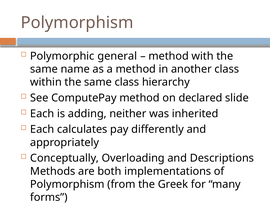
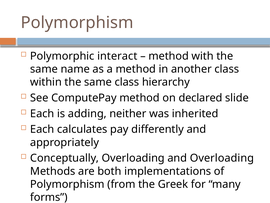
general: general -> interact (117, 56)
and Descriptions: Descriptions -> Overloading (222, 158)
